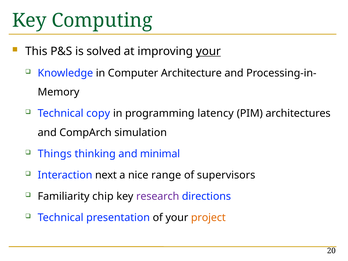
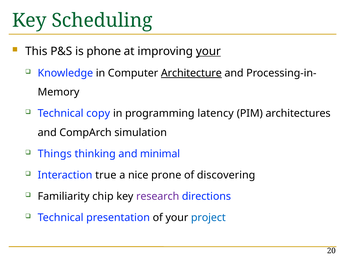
Computing: Computing -> Scheduling (102, 20)
solved: solved -> phone (104, 51)
Architecture underline: none -> present (191, 73)
next: next -> true (106, 175)
range: range -> prone (166, 175)
supervisors: supervisors -> discovering (226, 175)
project colour: orange -> blue (208, 218)
